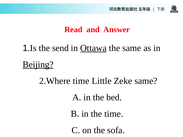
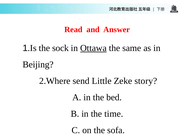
send: send -> sock (60, 48)
Beijing underline: present -> none (38, 65)
2.Where time: time -> send (81, 81)
Zeke same: same -> story (146, 81)
